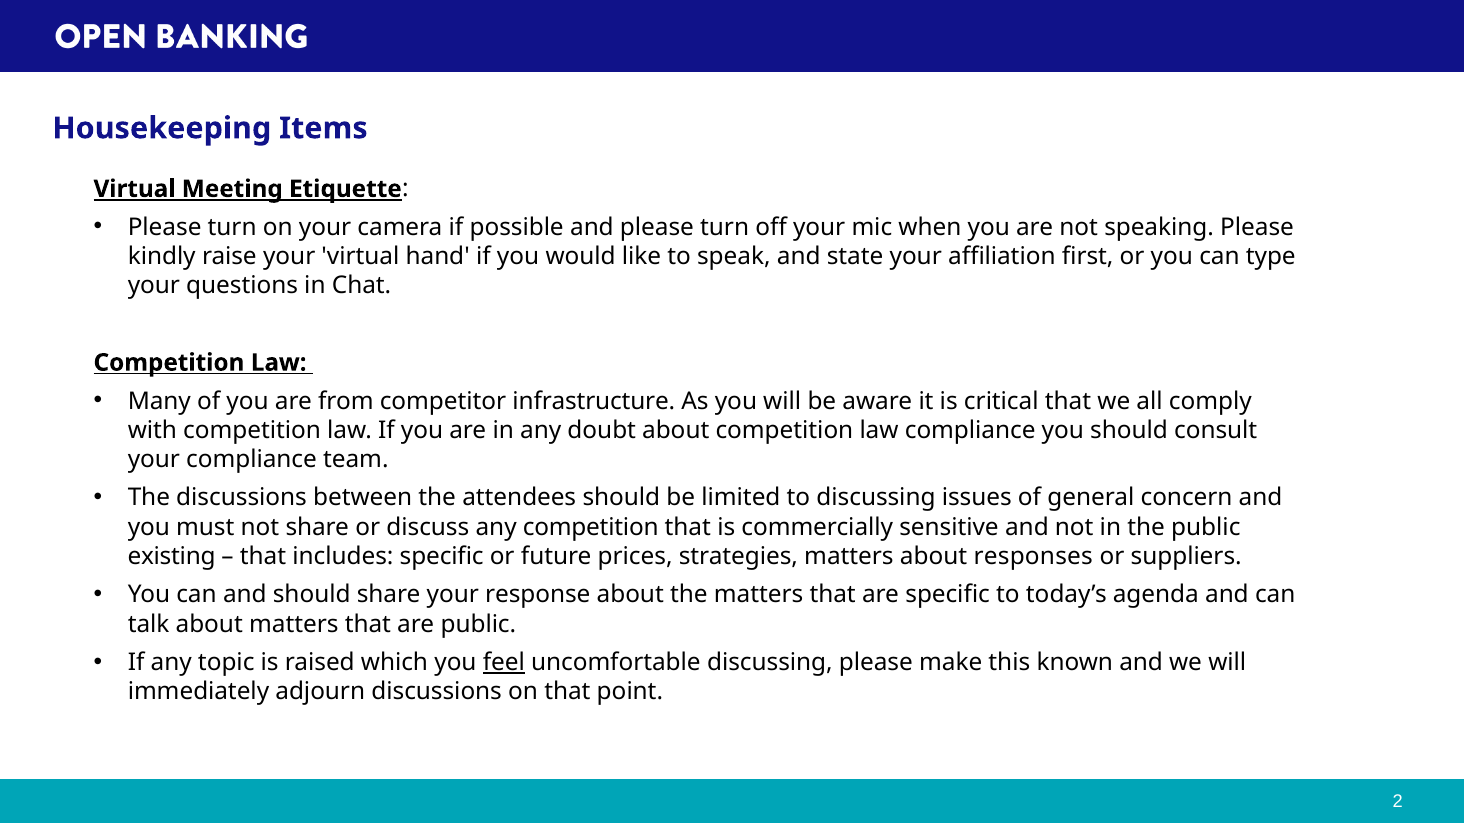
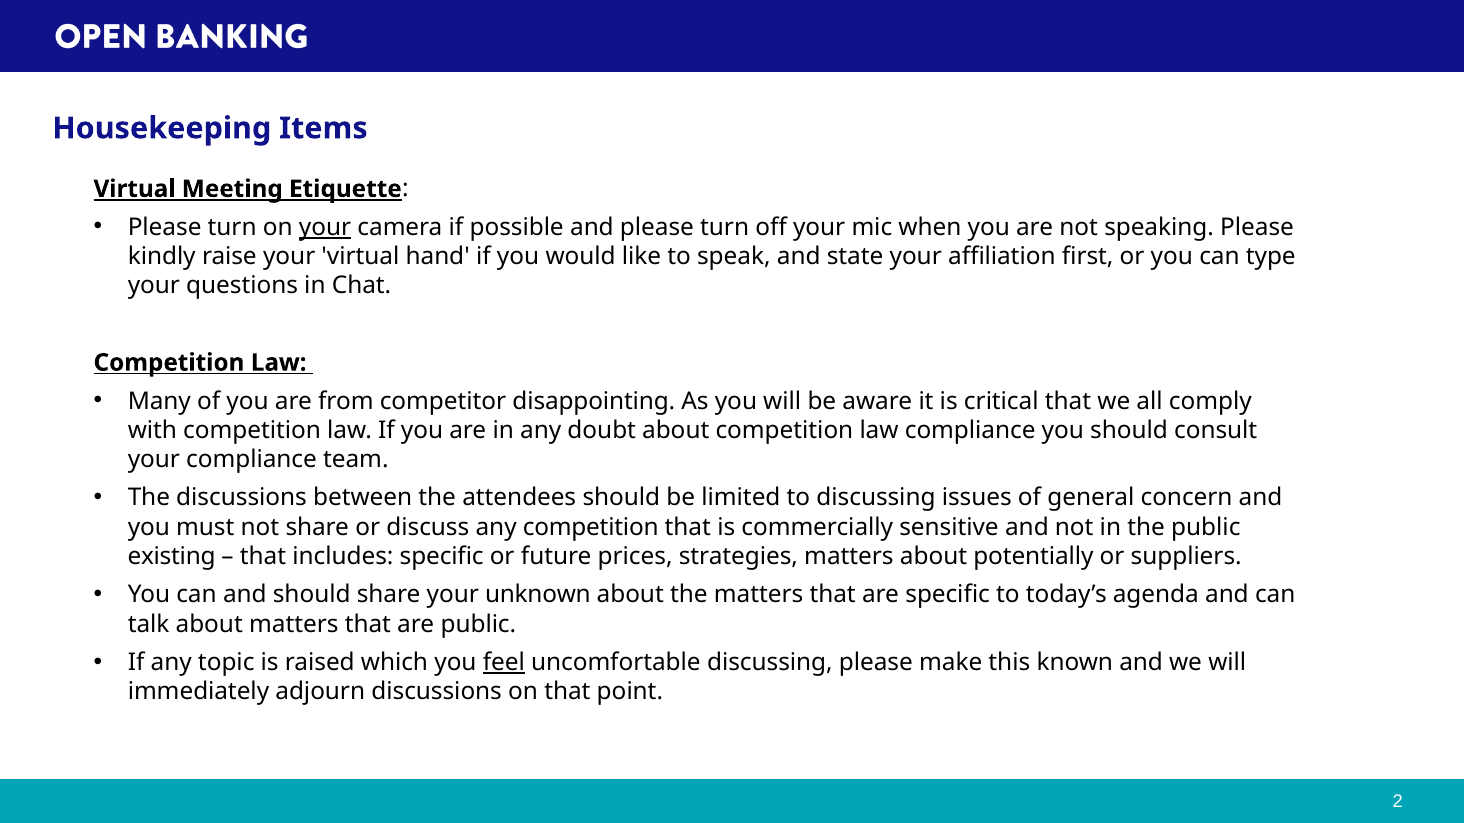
your underline: none -> present (325, 227)
infrastructure: infrastructure -> disappointing (594, 401)
responses: responses -> potentially (1033, 557)
response: response -> unknown (538, 595)
